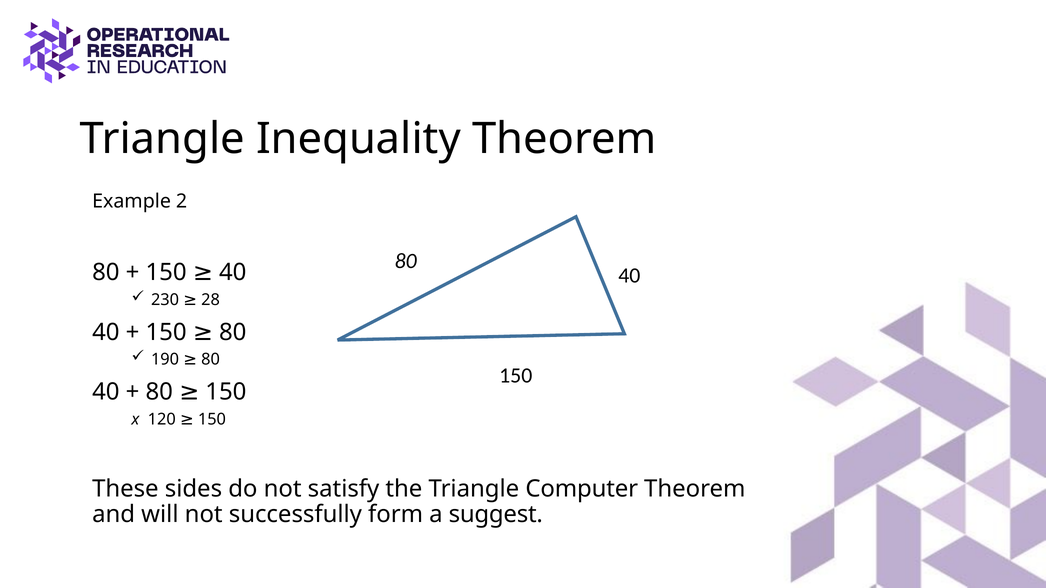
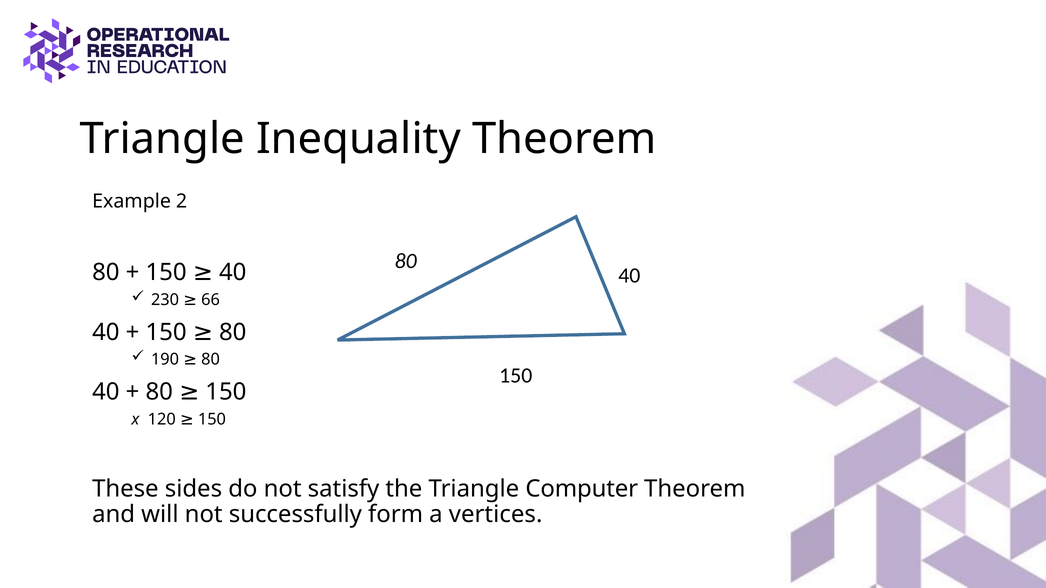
28: 28 -> 66 (211, 300)
suggest: suggest -> vertices (496, 515)
